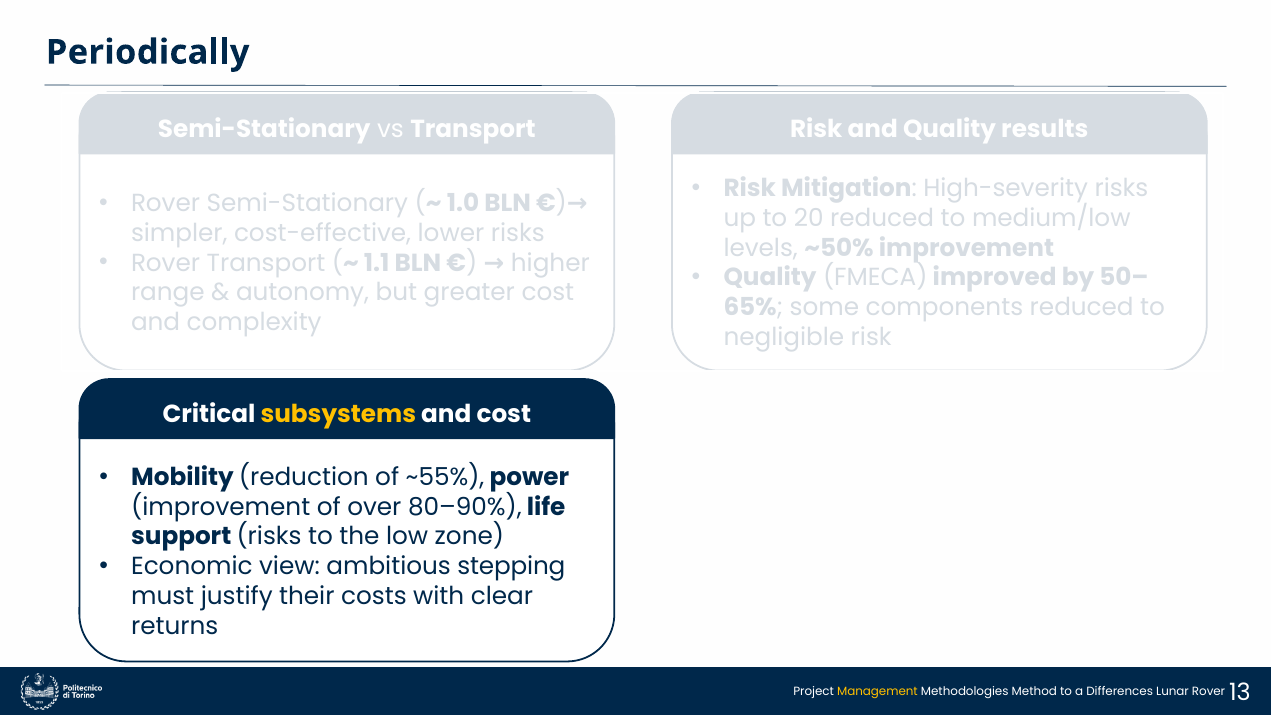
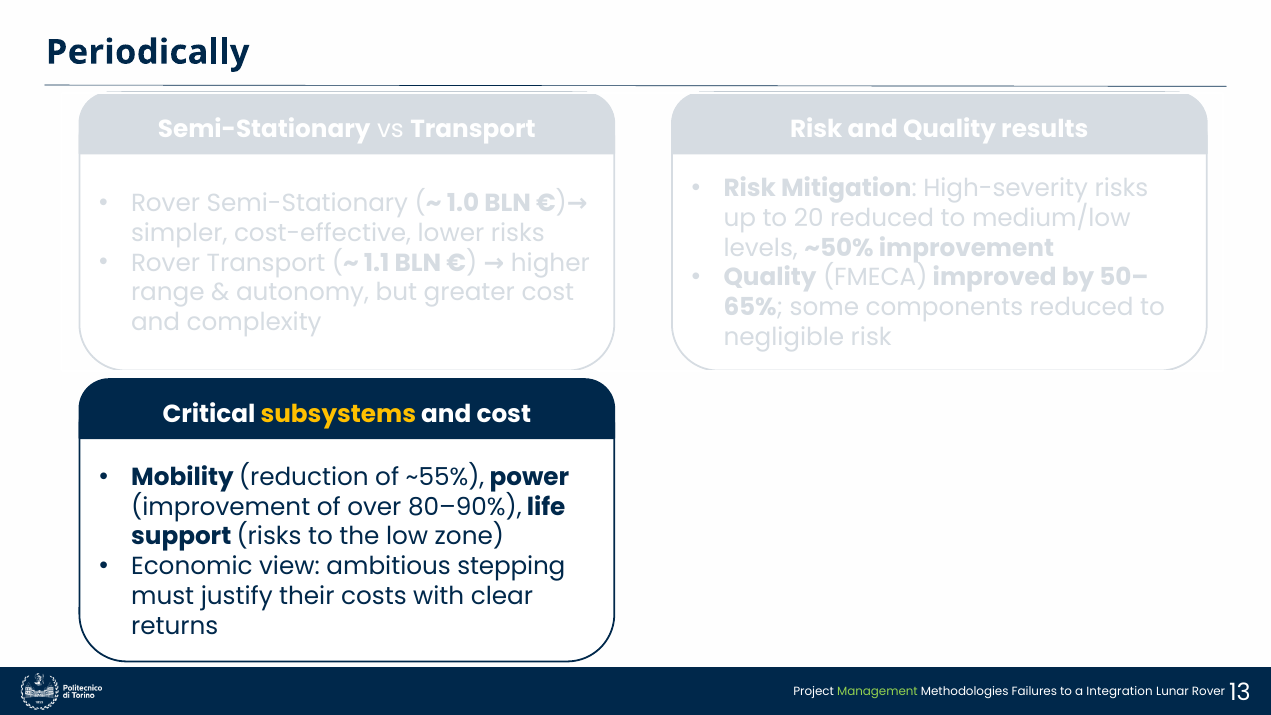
Management colour: yellow -> light green (877, 691)
Method: Method -> Failures (1034, 691)
Differences: Differences -> Integration (1120, 691)
